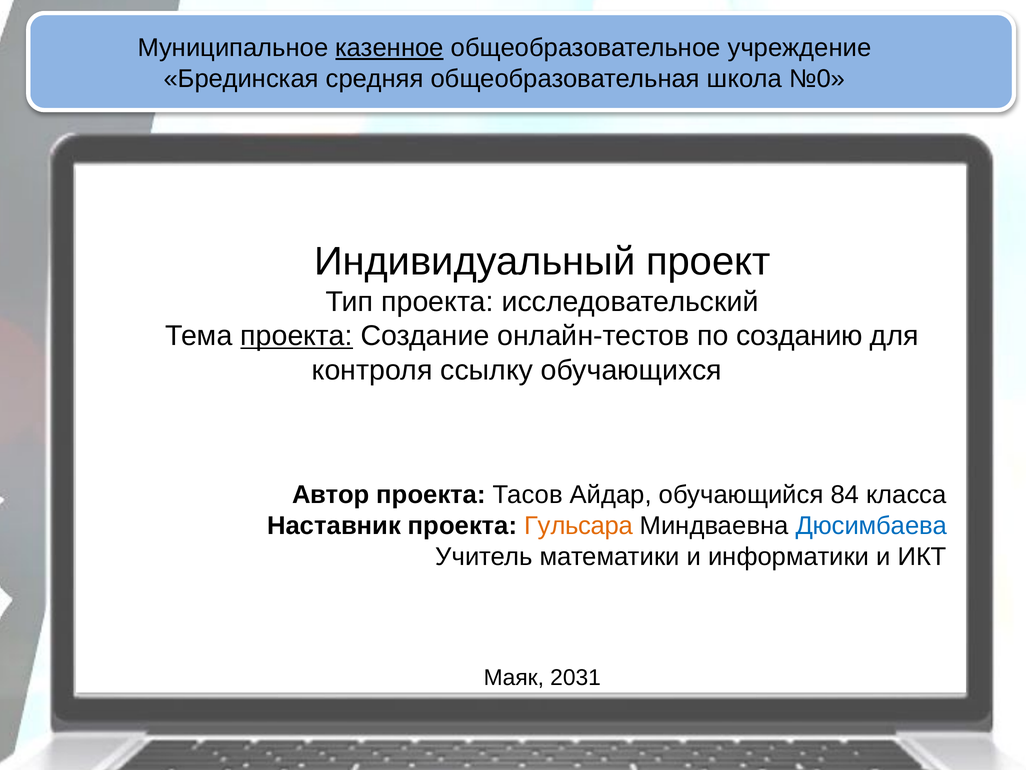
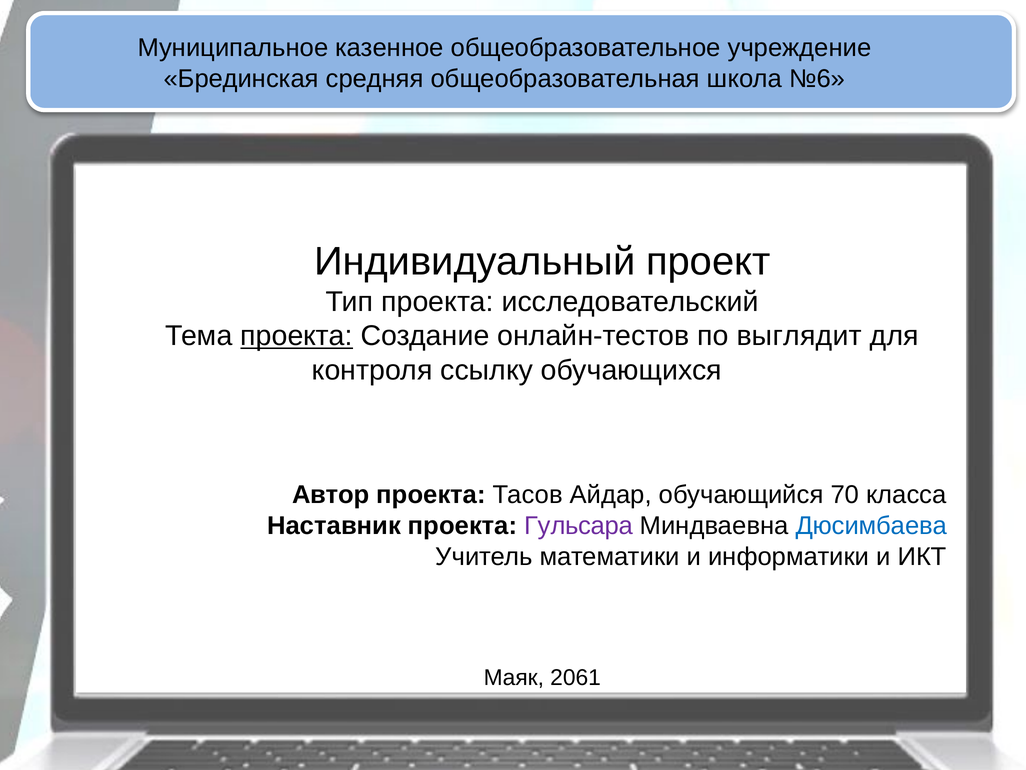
казенное underline: present -> none (390, 48)
№0: №0 -> №6 (817, 79)
созданию: созданию -> выглядит (799, 336)
84: 84 -> 70 (845, 495)
Гульсара colour: orange -> purple (579, 525)
2031: 2031 -> 2061 (576, 677)
